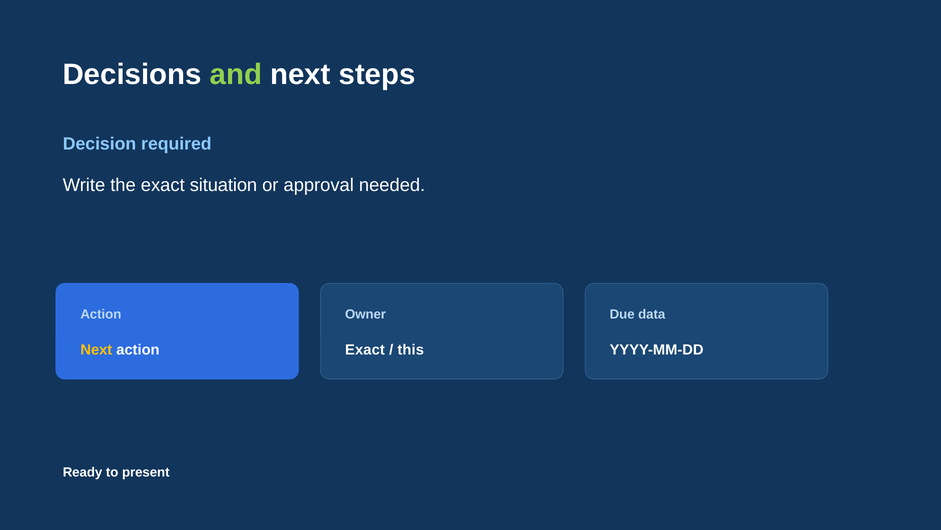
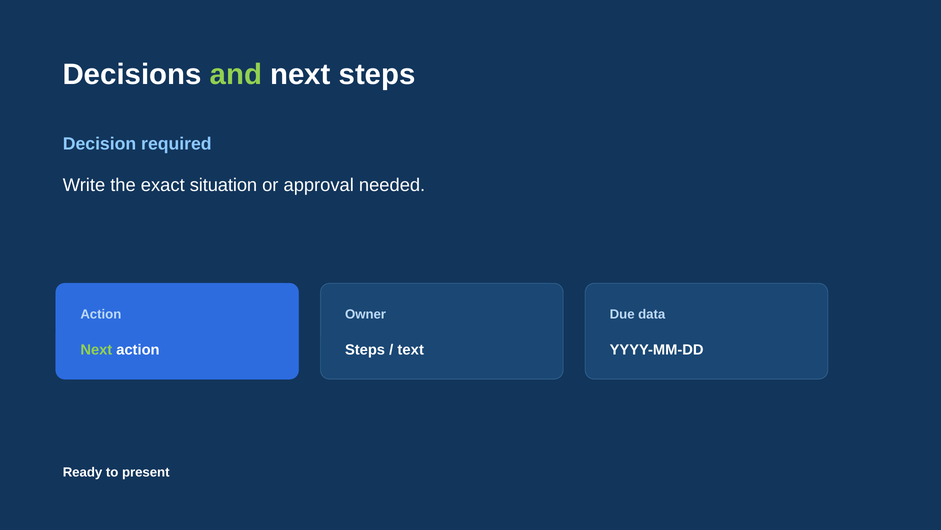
Next colour: yellow -> light green (96, 349)
Exact: Exact -> Steps (365, 349)
this: this -> text (411, 349)
